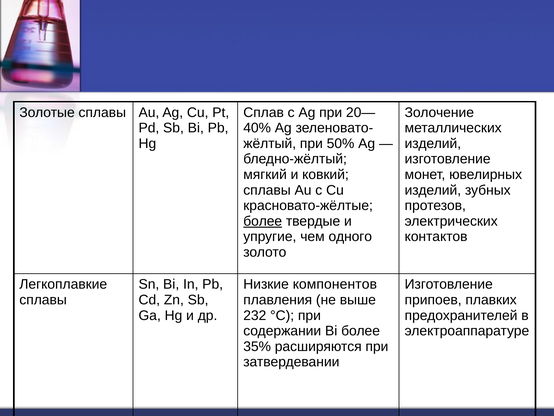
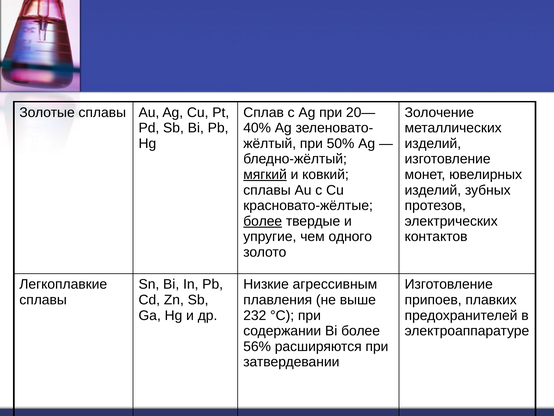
мягкий underline: none -> present (265, 174)
компонентов: компонентов -> агрессивным (335, 284)
35%: 35% -> 56% (257, 346)
